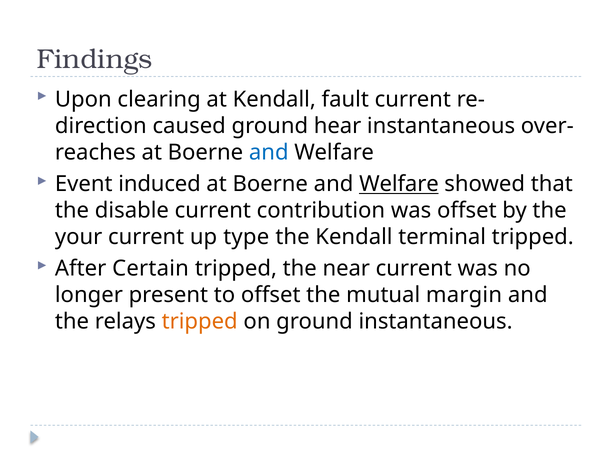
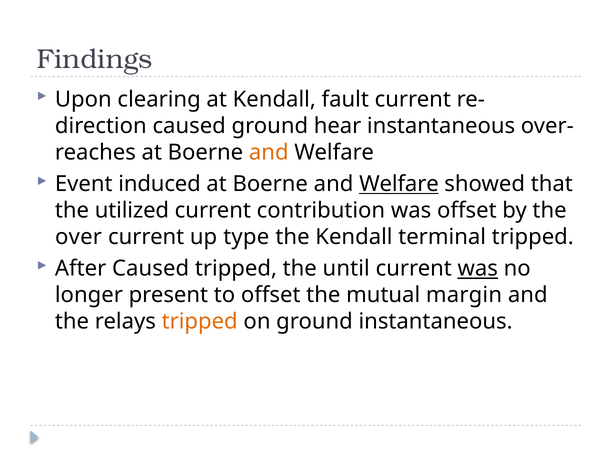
and colour: blue -> orange (269, 152)
disable: disable -> utilized (132, 211)
your: your -> over (79, 237)
After Certain: Certain -> Caused (151, 269)
near: near -> until (346, 269)
was underline: none -> present (478, 269)
